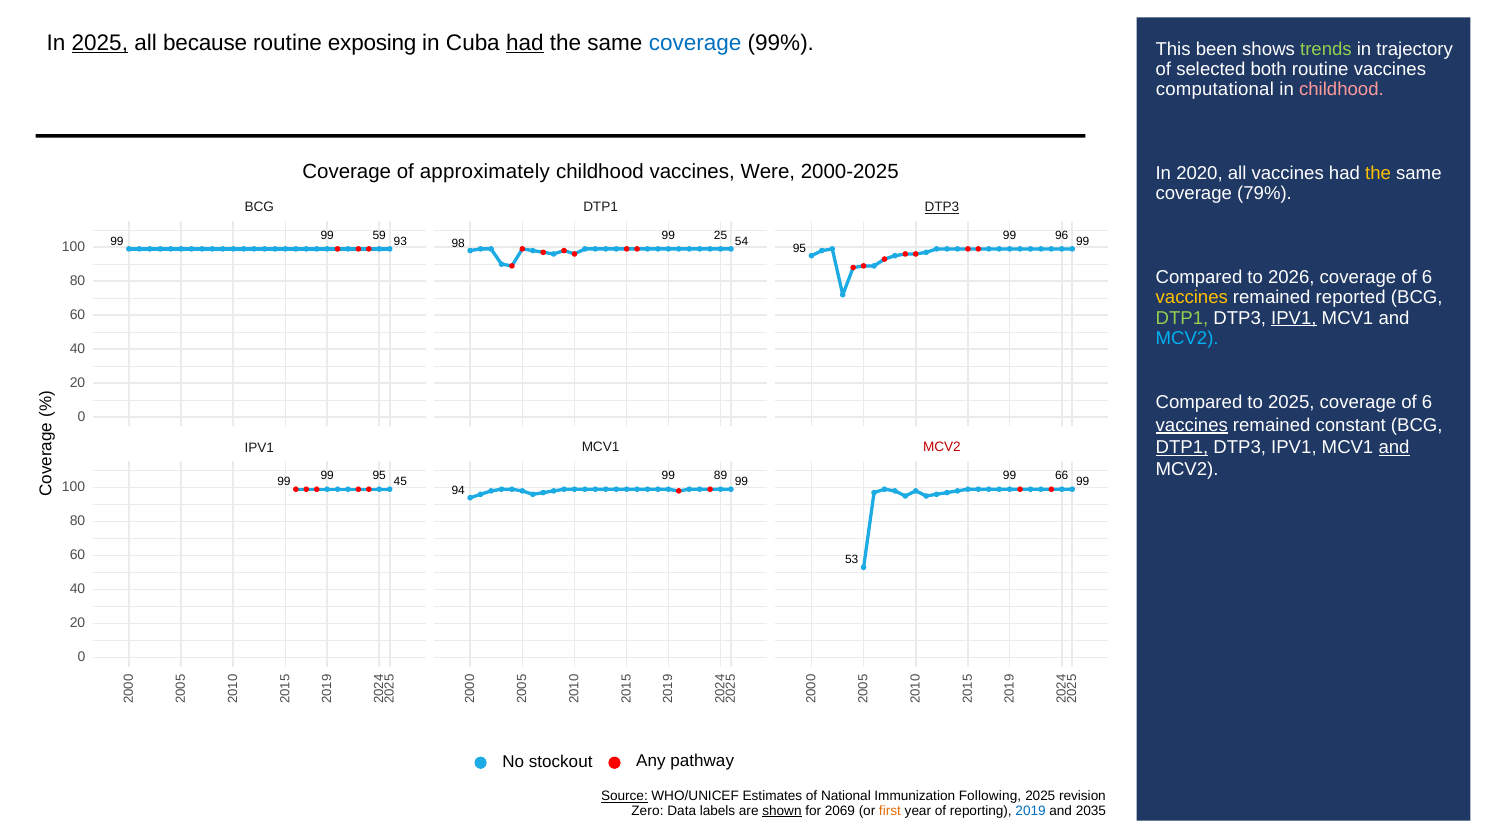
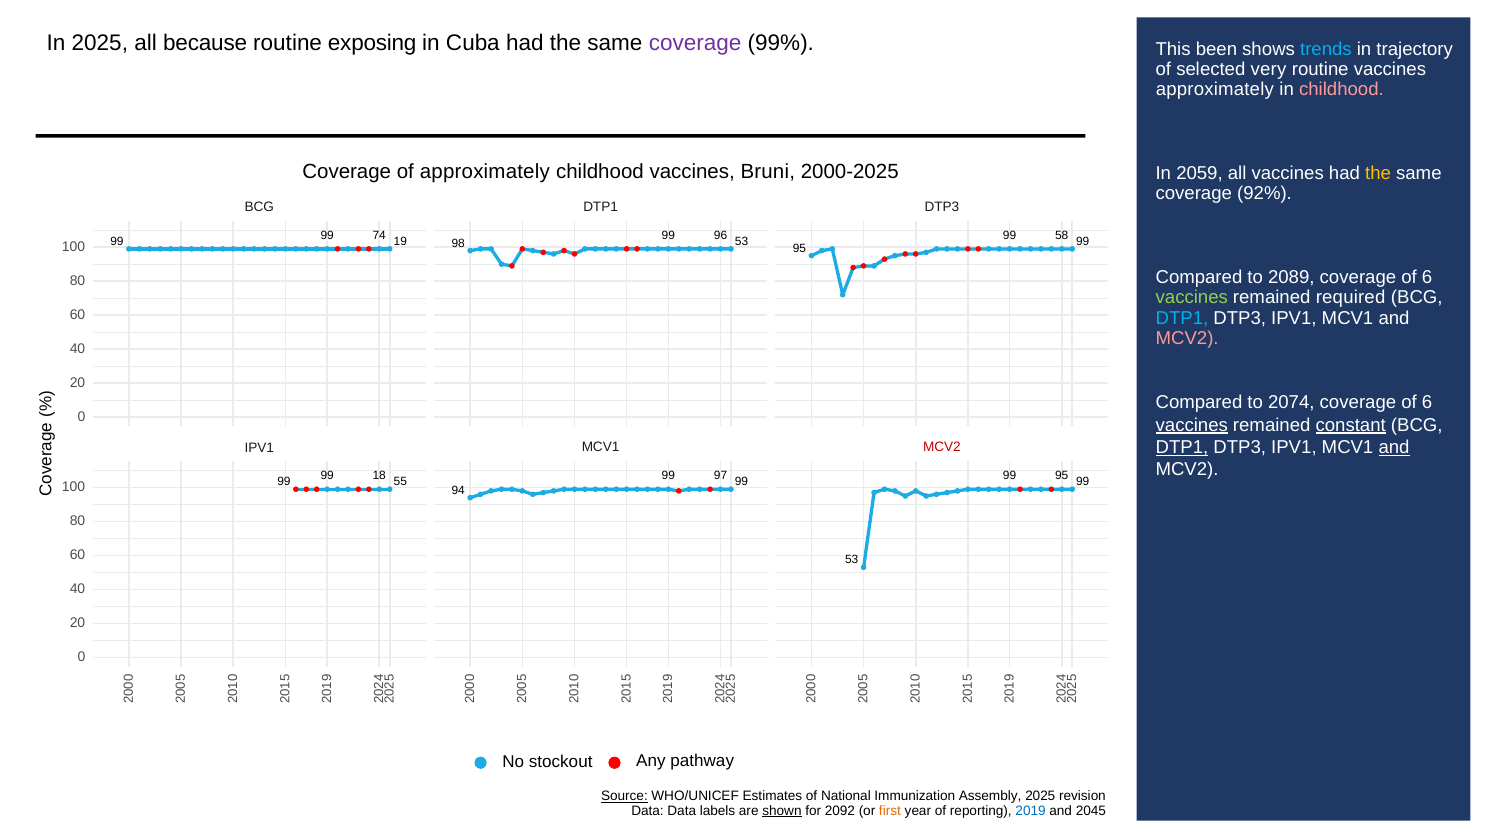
2025 underline: present -> none (100, 43)
had underline: present -> none (525, 43)
coverage colour: blue -> purple (695, 43)
trends colour: light green -> light blue (1326, 49)
both: both -> very (1269, 69)
computational: computational -> approximately (1215, 89)
Were: Were -> Bruni (768, 171)
2020: 2020 -> 2059 (1199, 173)
79%: 79% -> 92% (1265, 193)
DTP3 underline: present -> none (942, 207)
59: 59 -> 74 (379, 235)
25: 25 -> 96 (721, 235)
96: 96 -> 58 (1062, 235)
93: 93 -> 19 (400, 241)
98 54: 54 -> 53 (742, 241)
2026: 2026 -> 2089 (1291, 278)
vaccines colour: yellow -> light green (1192, 298)
reported: reported -> required (1351, 298)
DTP1 colour: light green -> light blue (1182, 318)
IPV1 underline: present -> none (1294, 318)
MCV2 colour: light blue -> pink (1187, 338)
to 2025: 2025 -> 2074 (1291, 402)
constant underline: none -> present (1351, 425)
99 95: 95 -> 18 (379, 476)
89: 89 -> 97 (721, 476)
99 66: 66 -> 95 (1062, 476)
45: 45 -> 55 (400, 482)
Following: Following -> Assembly (990, 796)
Zero: Zero -> Data (648, 810)
2069: 2069 -> 2092 (840, 810)
2035: 2035 -> 2045 (1091, 810)
